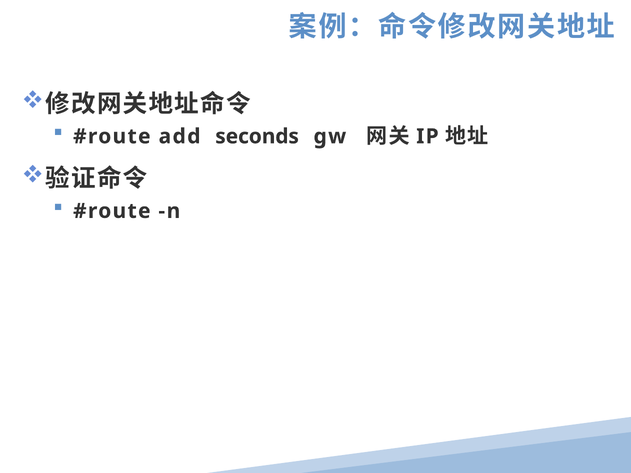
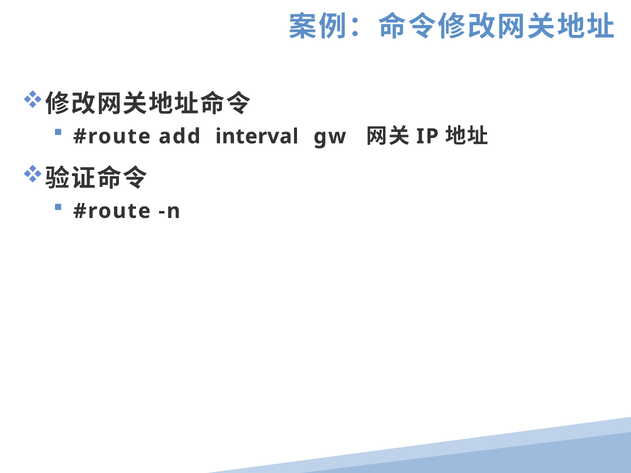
seconds: seconds -> interval (257, 136)
